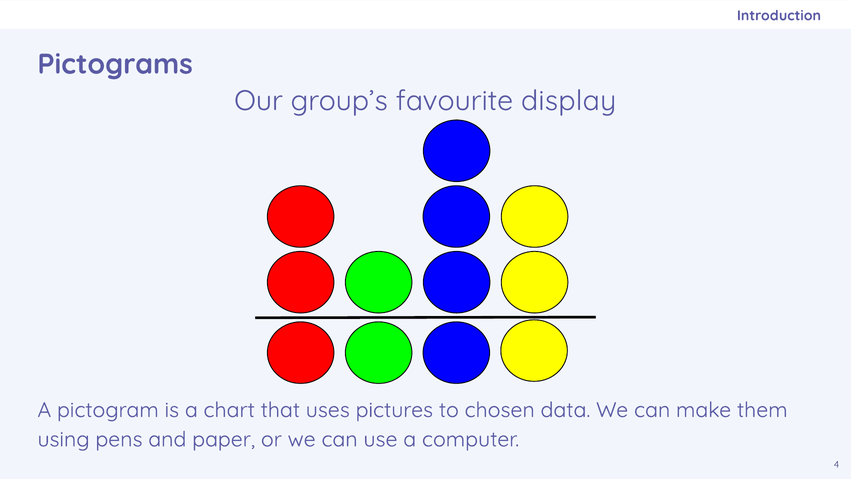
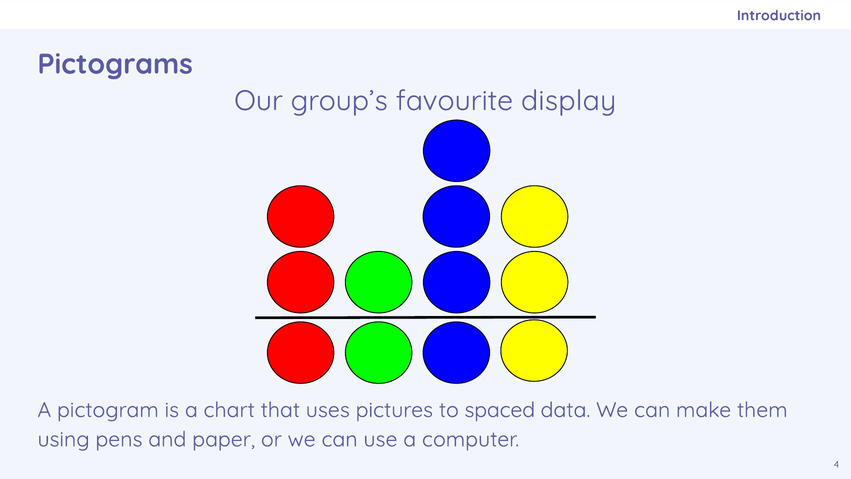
chosen: chosen -> spaced (500, 410)
